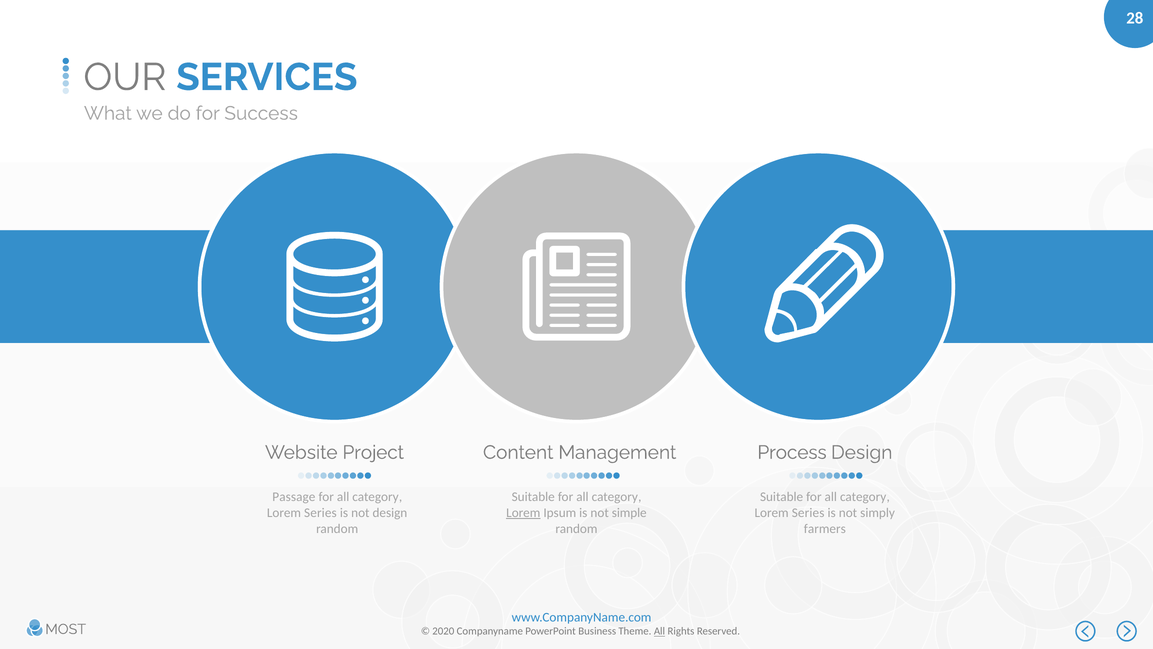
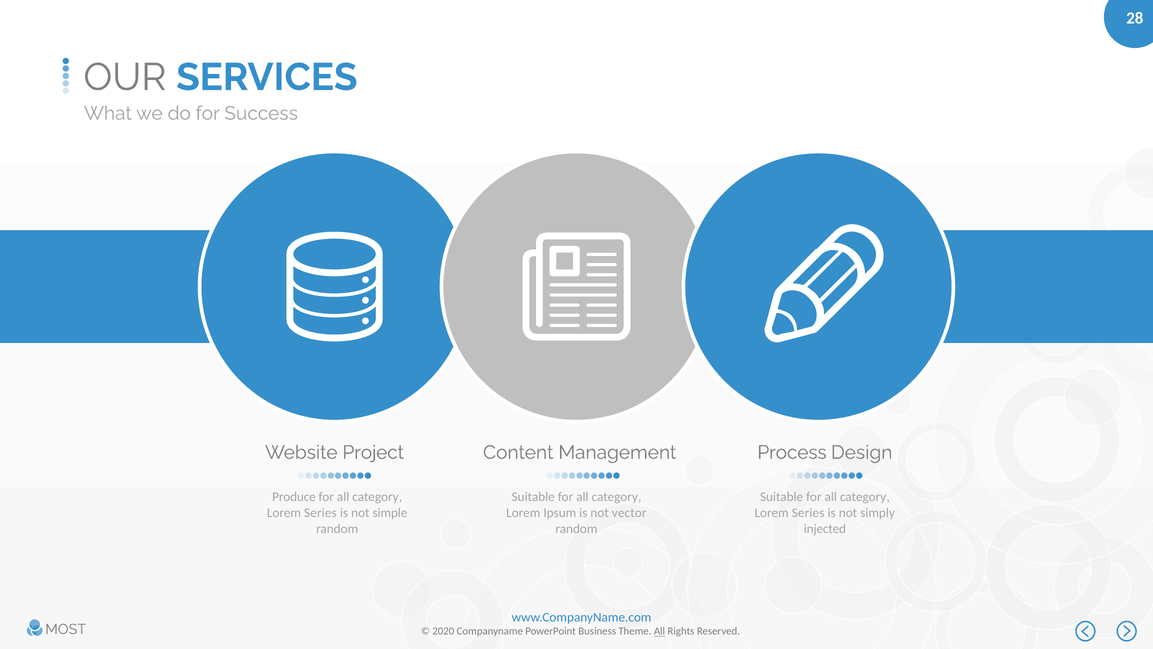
Passage: Passage -> Produce (294, 497)
not design: design -> simple (390, 512)
Lorem underline: present -> none (523, 512)
simple: simple -> vector (629, 512)
farmers: farmers -> injected (825, 528)
